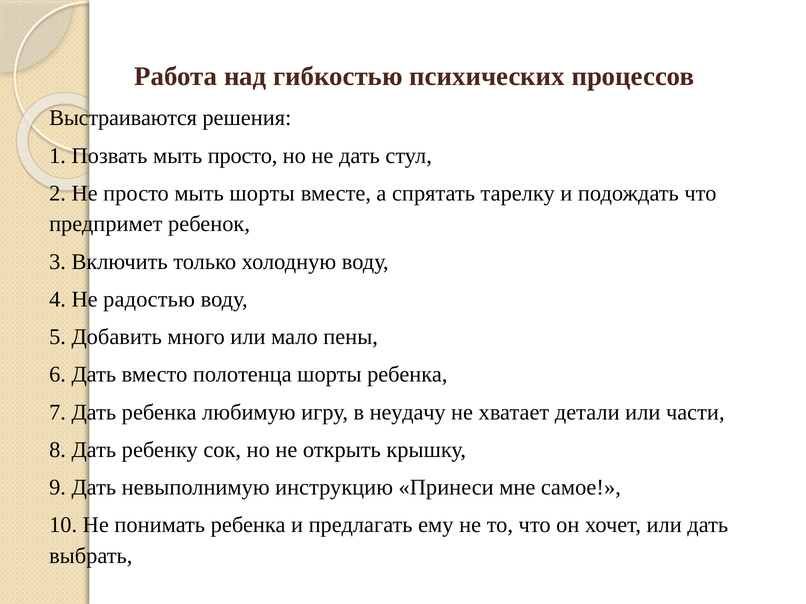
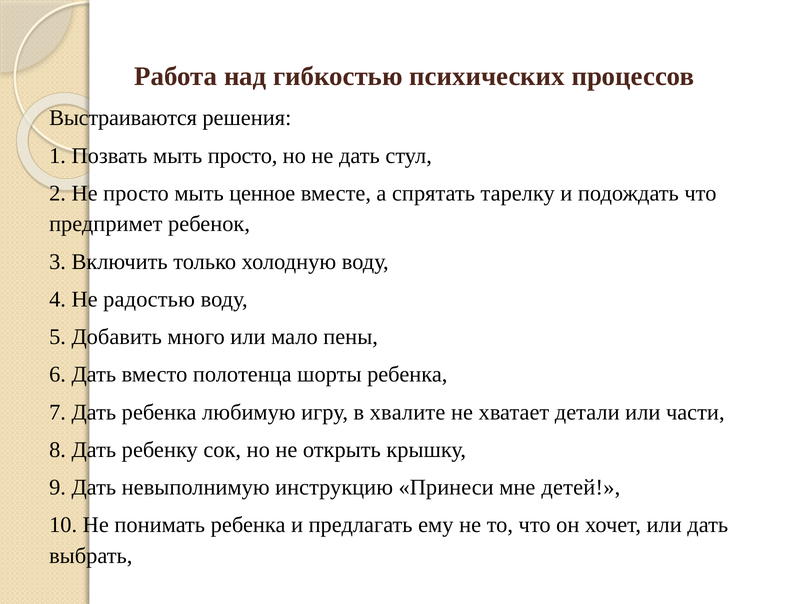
мыть шорты: шорты -> ценное (262, 193)
неудачу: неудачу -> хвалите (408, 412)
самое: самое -> детей (581, 488)
